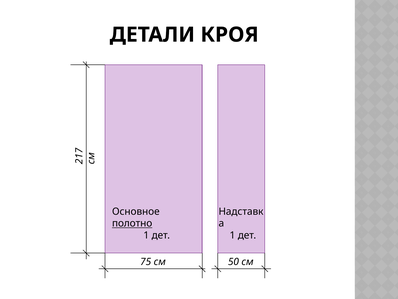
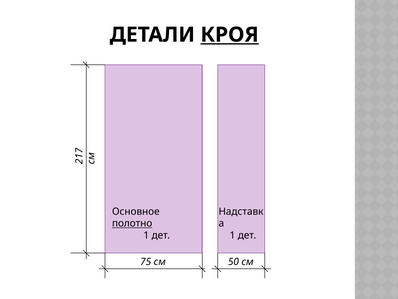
КРОЯ underline: none -> present (230, 35)
